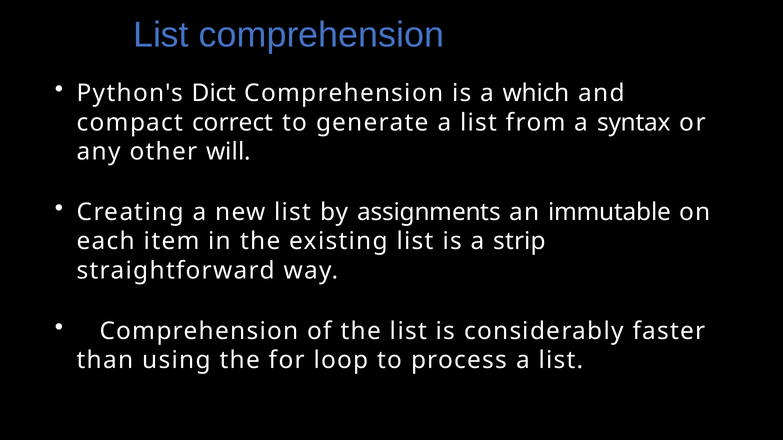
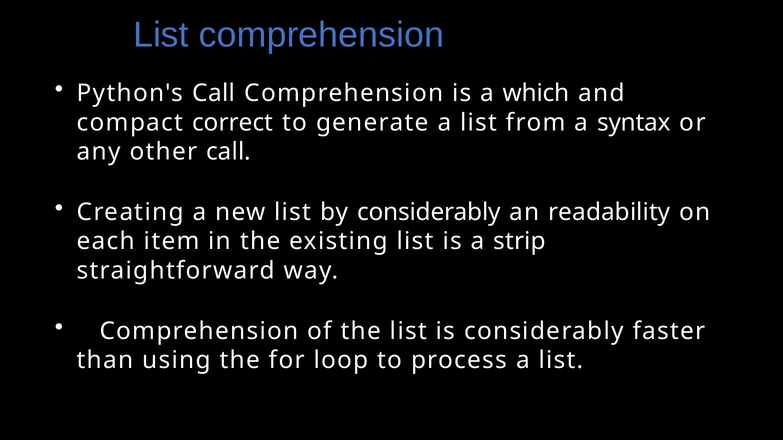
Python's Dict: Dict -> Call (214, 93)
other will: will -> call (229, 152)
by assignments: assignments -> considerably (429, 212)
immutable: immutable -> readability (609, 212)
